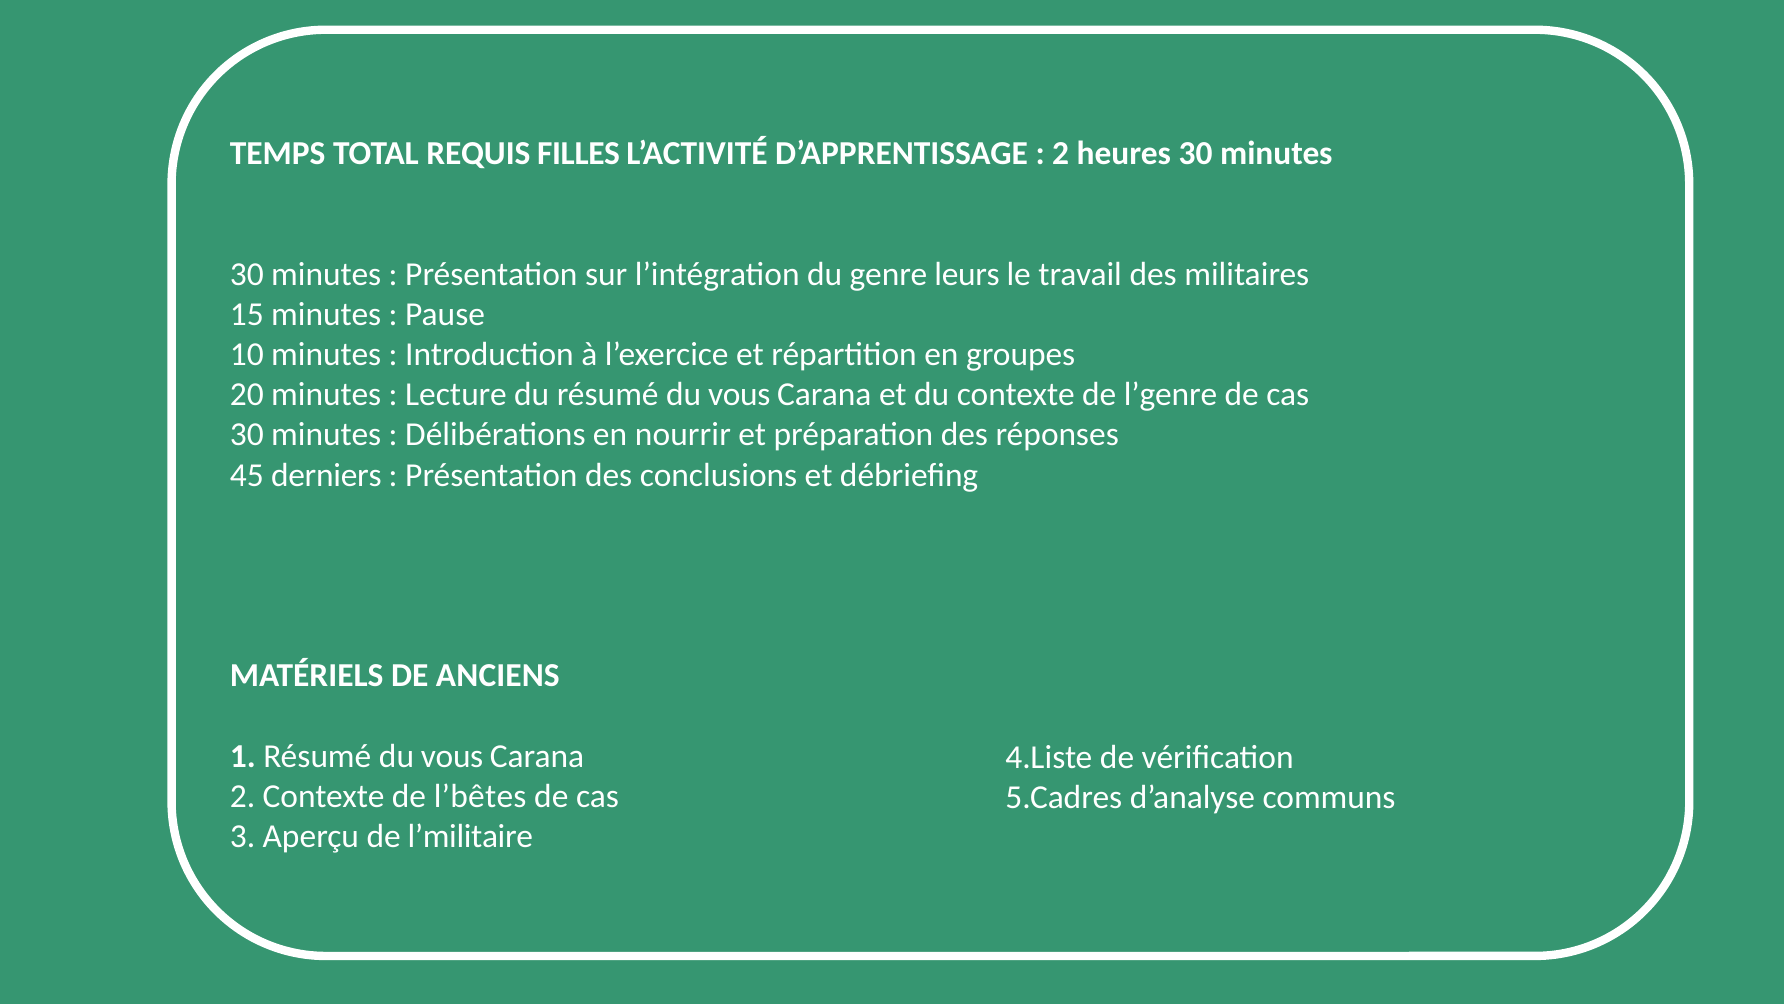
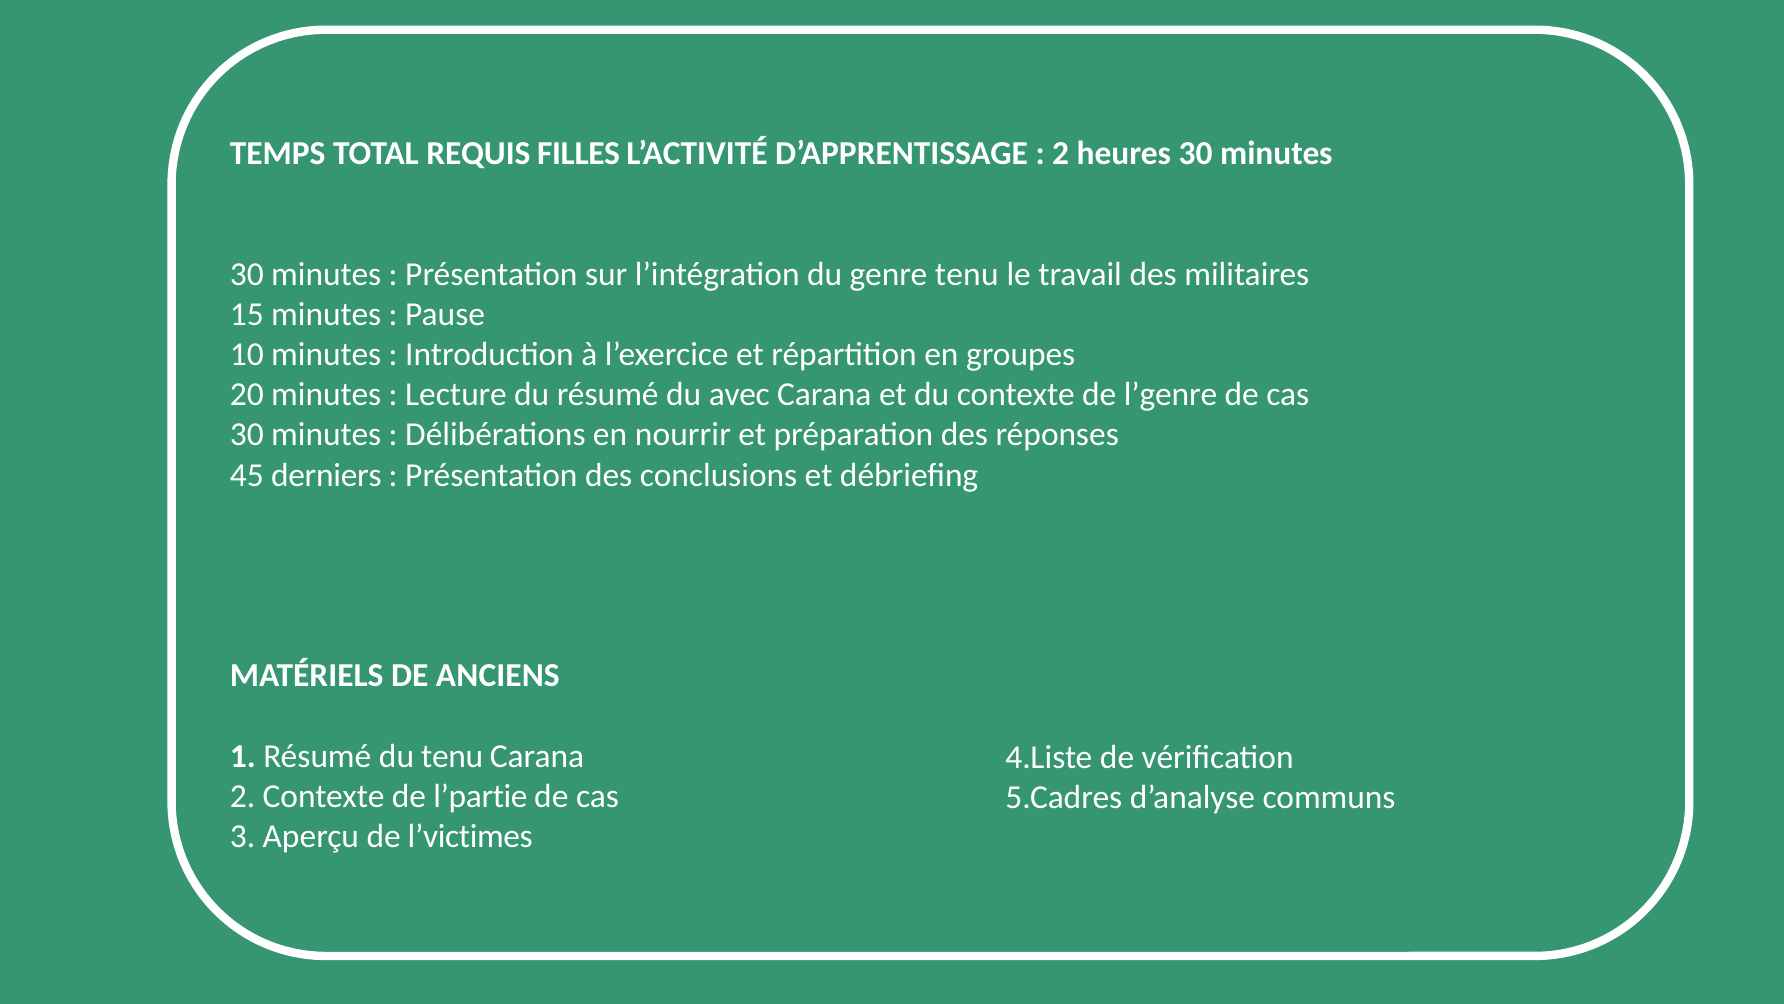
genre leurs: leurs -> tenu (967, 274)
du résumé du vous: vous -> avec (739, 395)
1 Résumé du vous: vous -> tenu (452, 756)
l’bêtes: l’bêtes -> l’partie (480, 796)
l’militaire: l’militaire -> l’victimes (470, 836)
